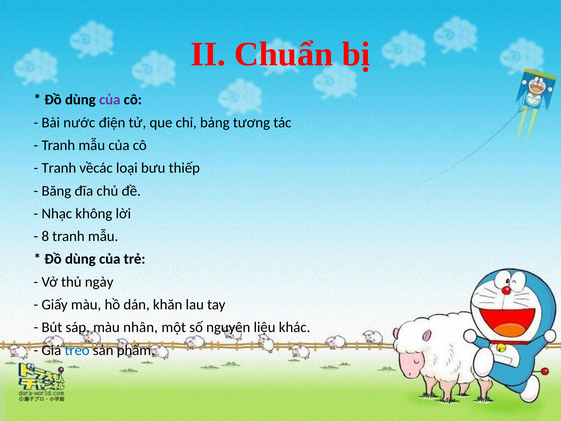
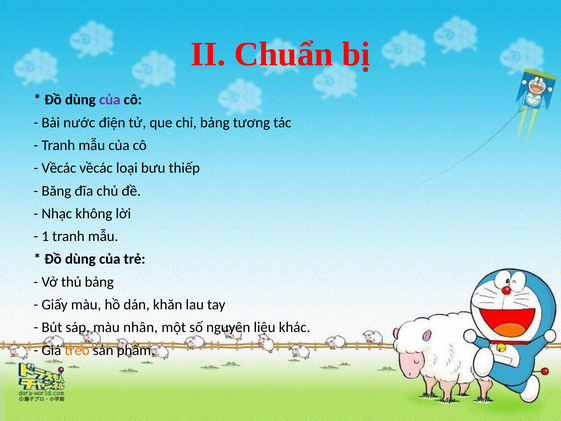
Tranh: Tranh -> Vềcác (59, 168)
8: 8 -> 1 (45, 236)
thủ ngày: ngày -> bảng (99, 282)
treo colour: blue -> orange (77, 350)
